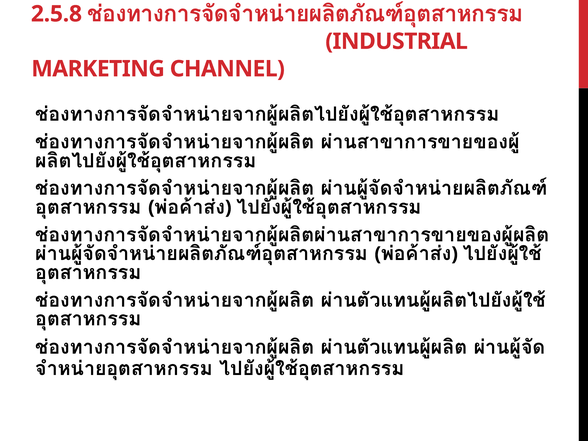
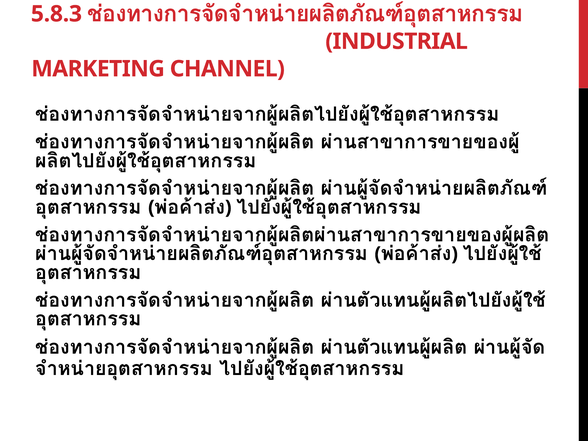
2.5.8: 2.5.8 -> 5.8.3 (56, 14)
